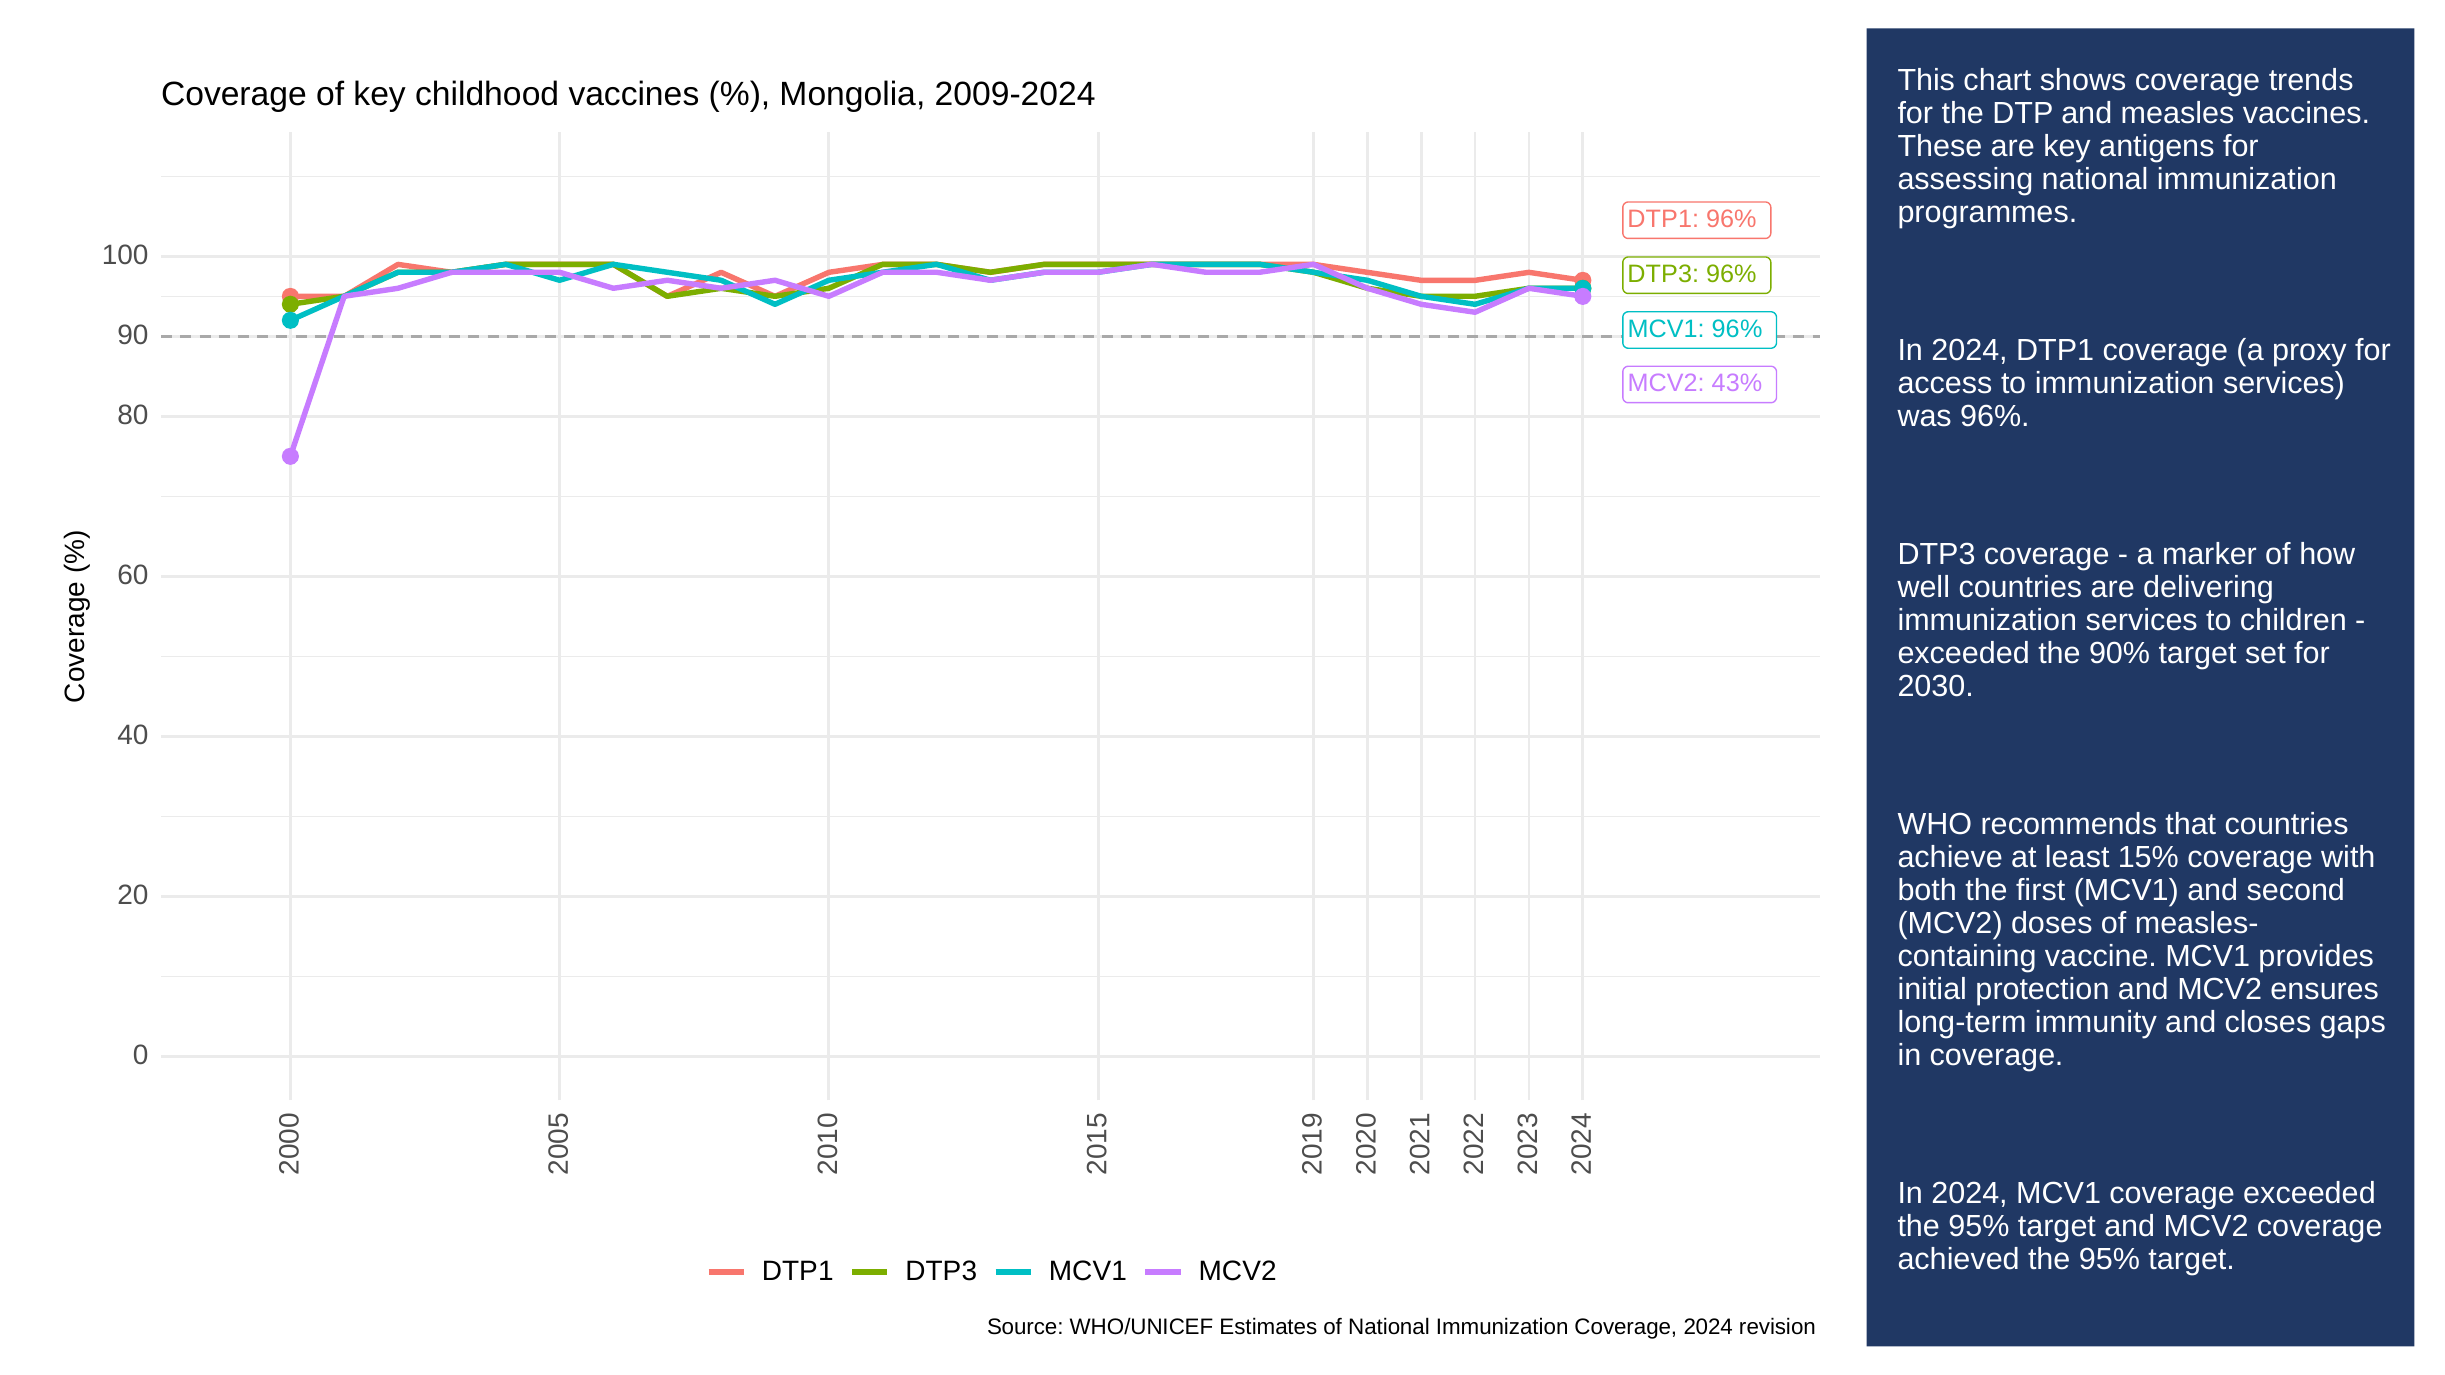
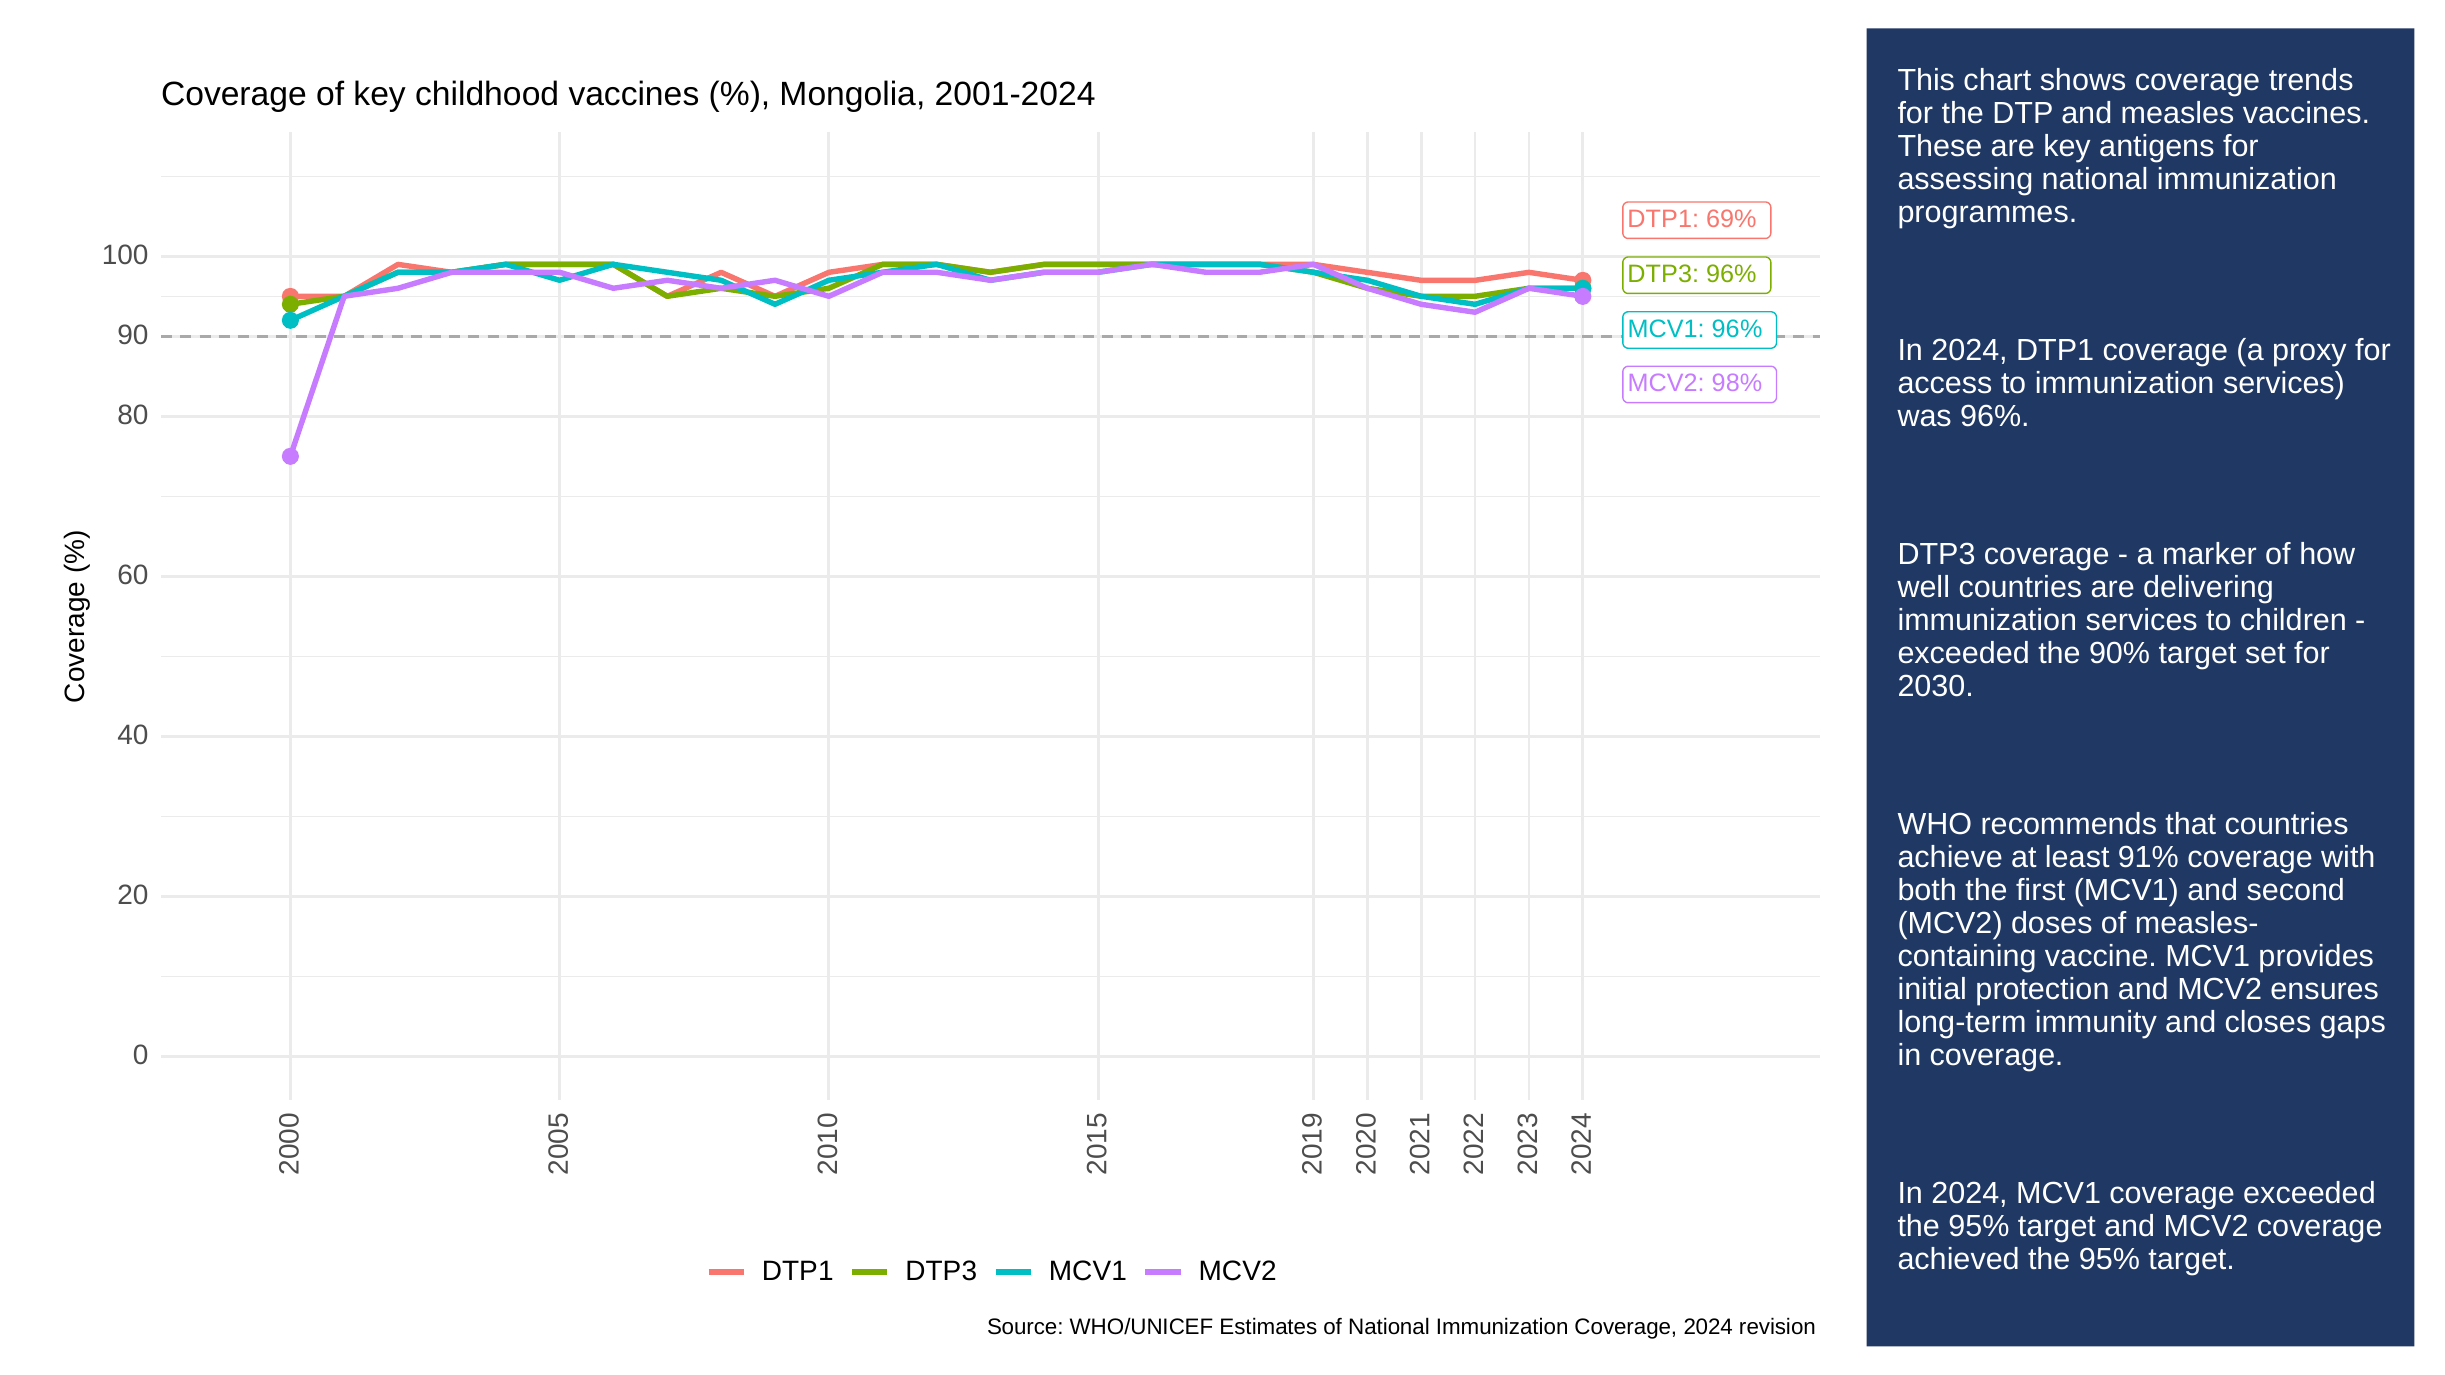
2009-2024: 2009-2024 -> 2001-2024 (1015, 95)
DTP1 96%: 96% -> 69% (1731, 219)
43%: 43% -> 98% (1737, 383)
15%: 15% -> 91% (2148, 858)
